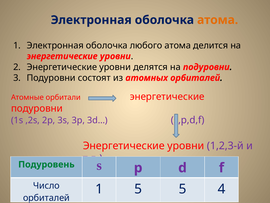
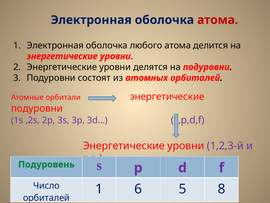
атома colour: orange -> red (218, 20)
1 5: 5 -> 6 (138, 189)
4: 4 -> 8 (221, 189)
